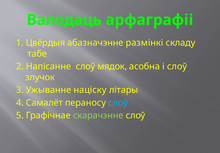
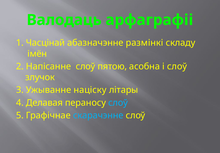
Цвёрдыя: Цвёрдыя -> Часцінай (45, 43)
табе: табе -> імён (37, 53)
мядок: мядок -> пятою (112, 66)
Самалёт: Самалёт -> Делавая (44, 102)
скарачэнне colour: light green -> light blue (98, 115)
